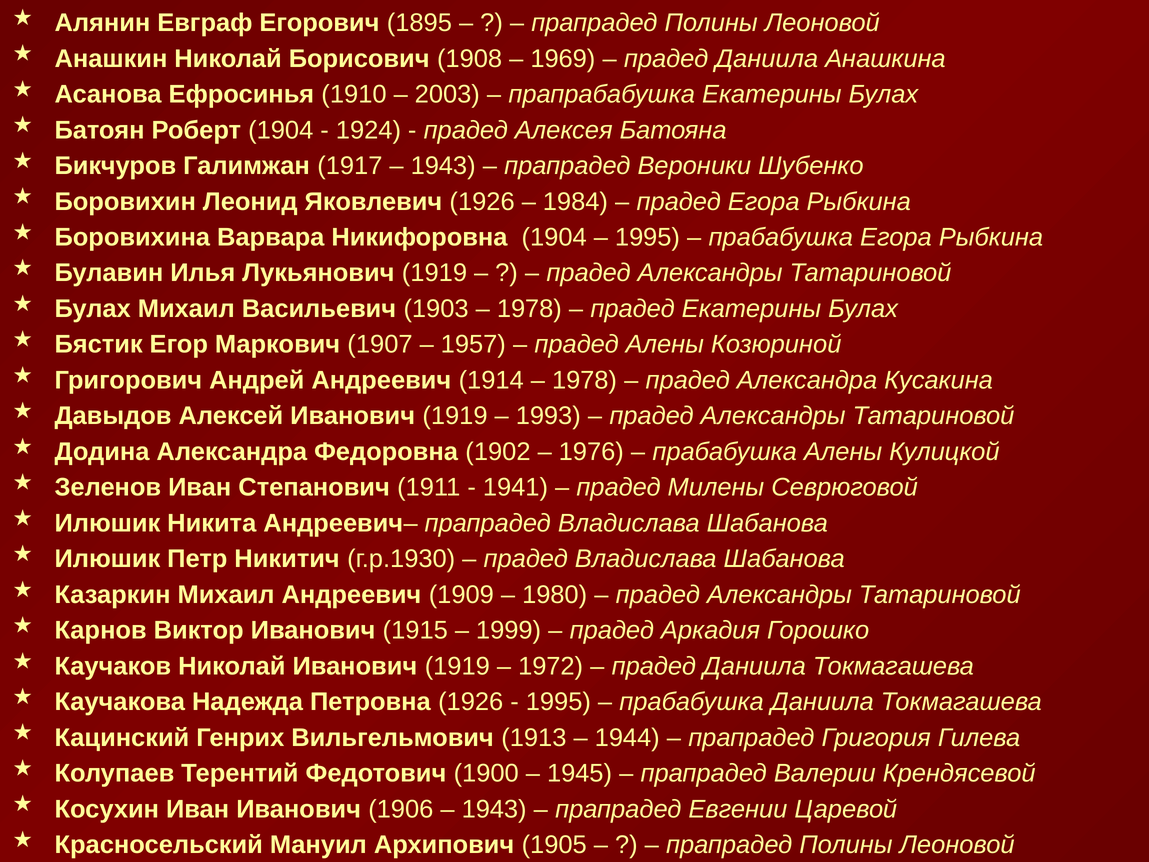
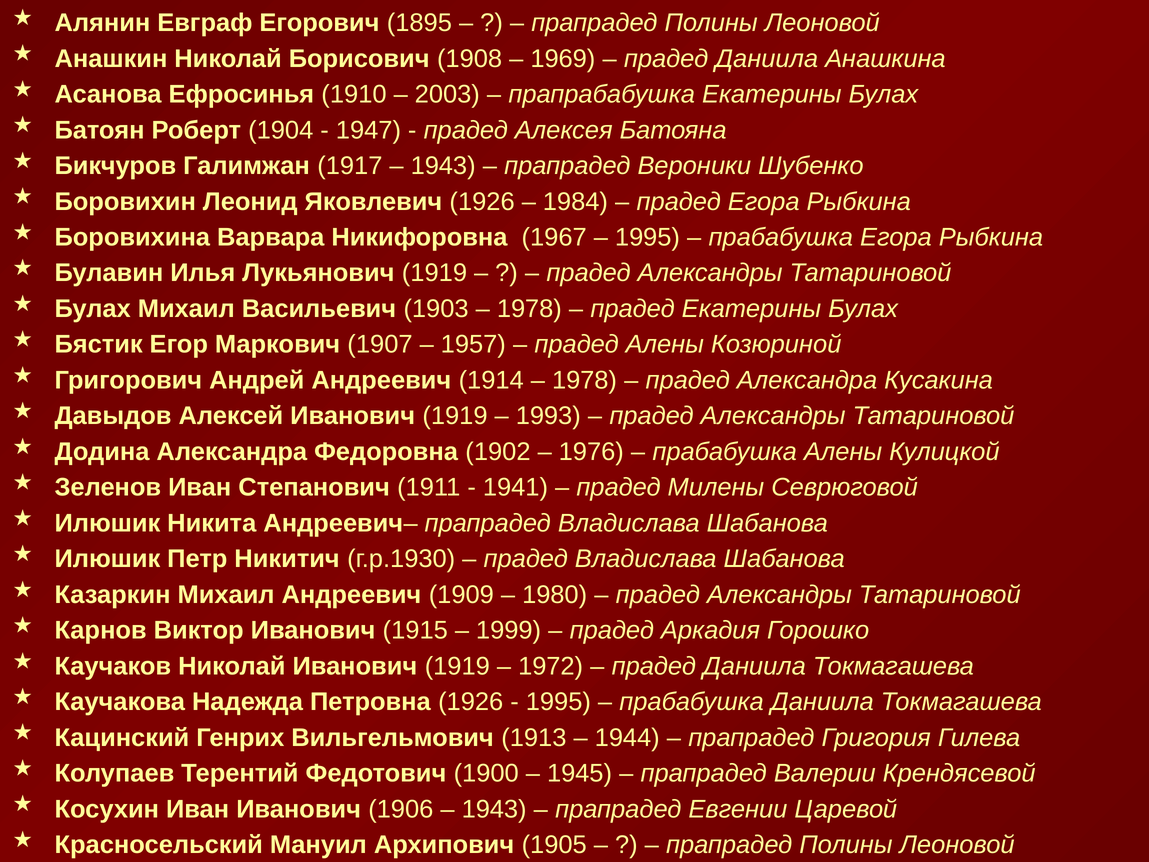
1924: 1924 -> 1947 (368, 130)
Никифоровна 1904: 1904 -> 1967 (554, 237)
